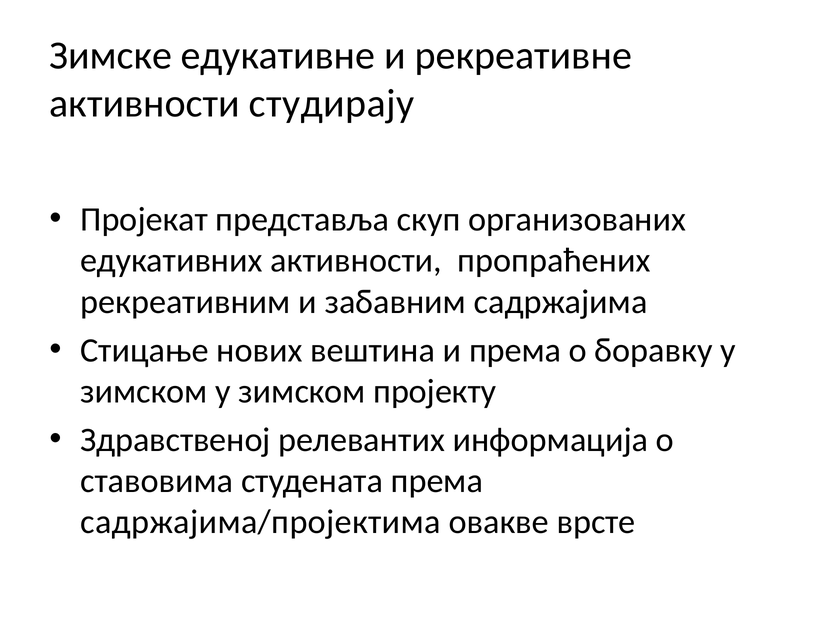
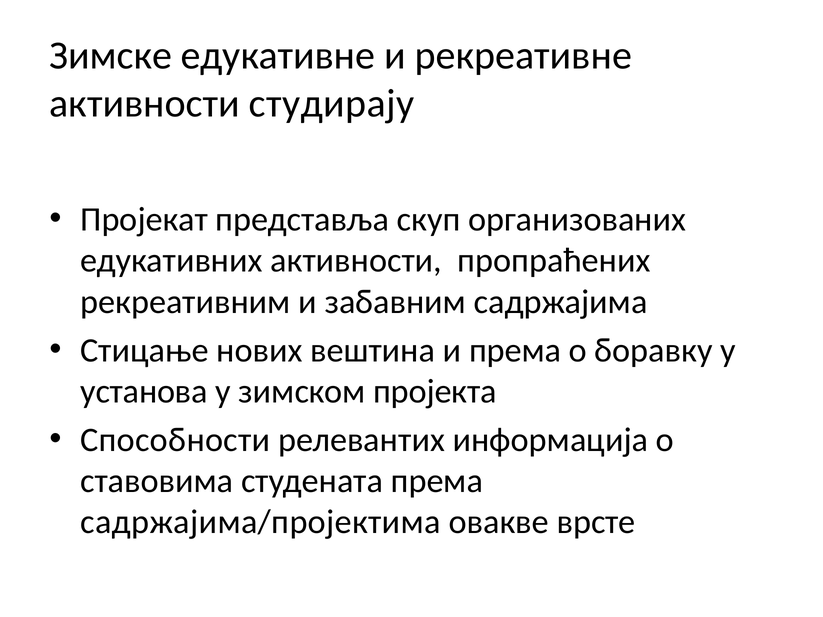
зимском: зимском -> установа (144, 392)
пројекту: пројекту -> пројекта (435, 392)
Здравственој: Здравственој -> Способности (175, 440)
